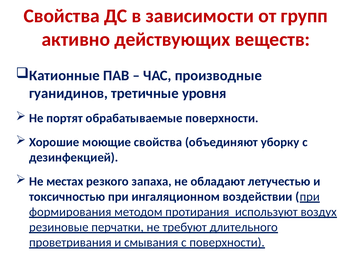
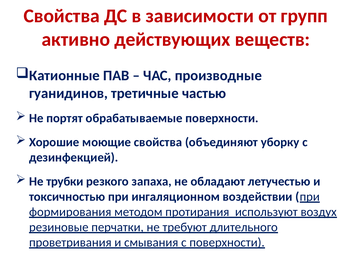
уровня: уровня -> частью (204, 93)
местах: местах -> трубки (65, 182)
